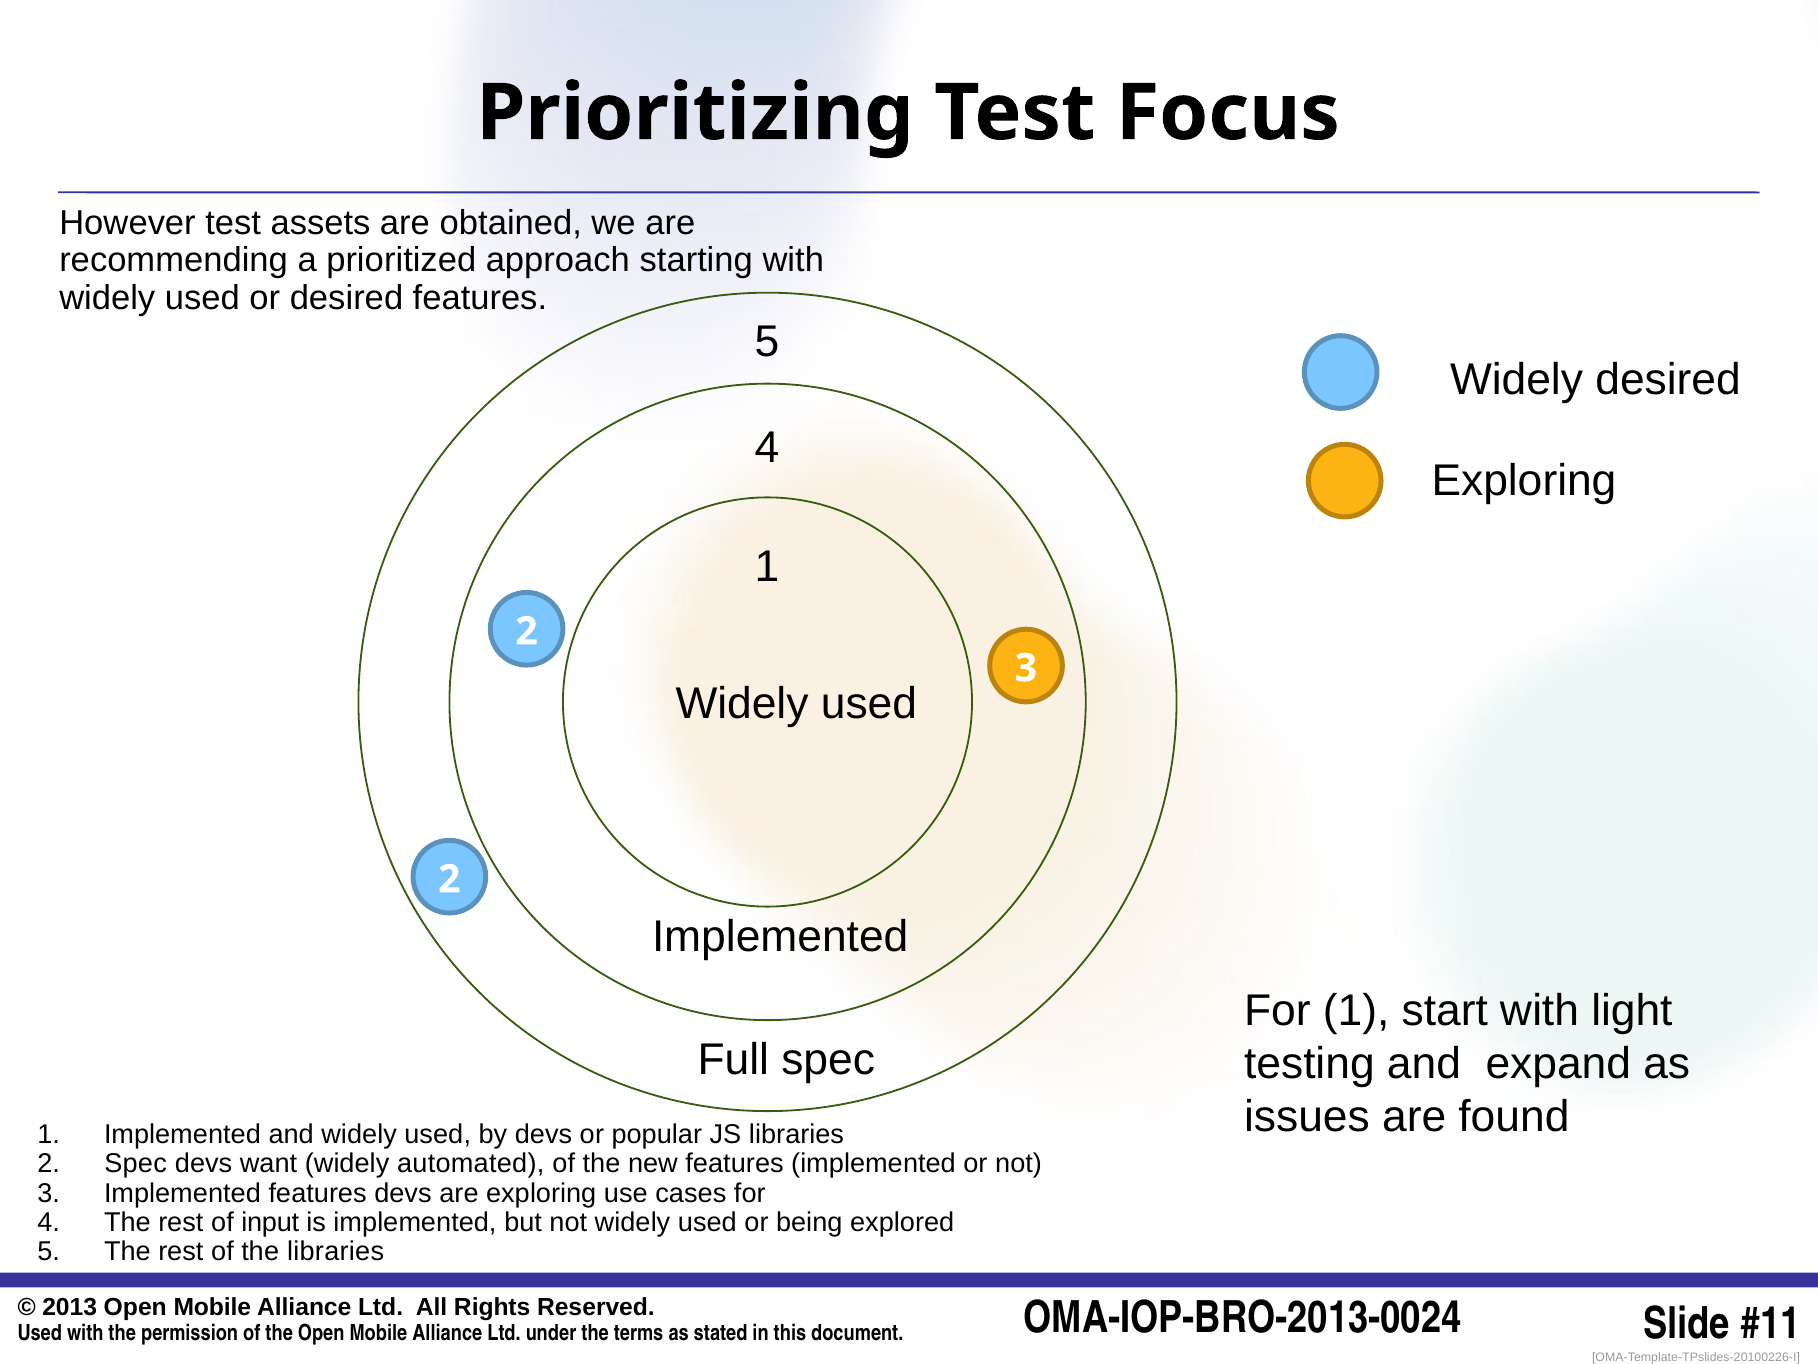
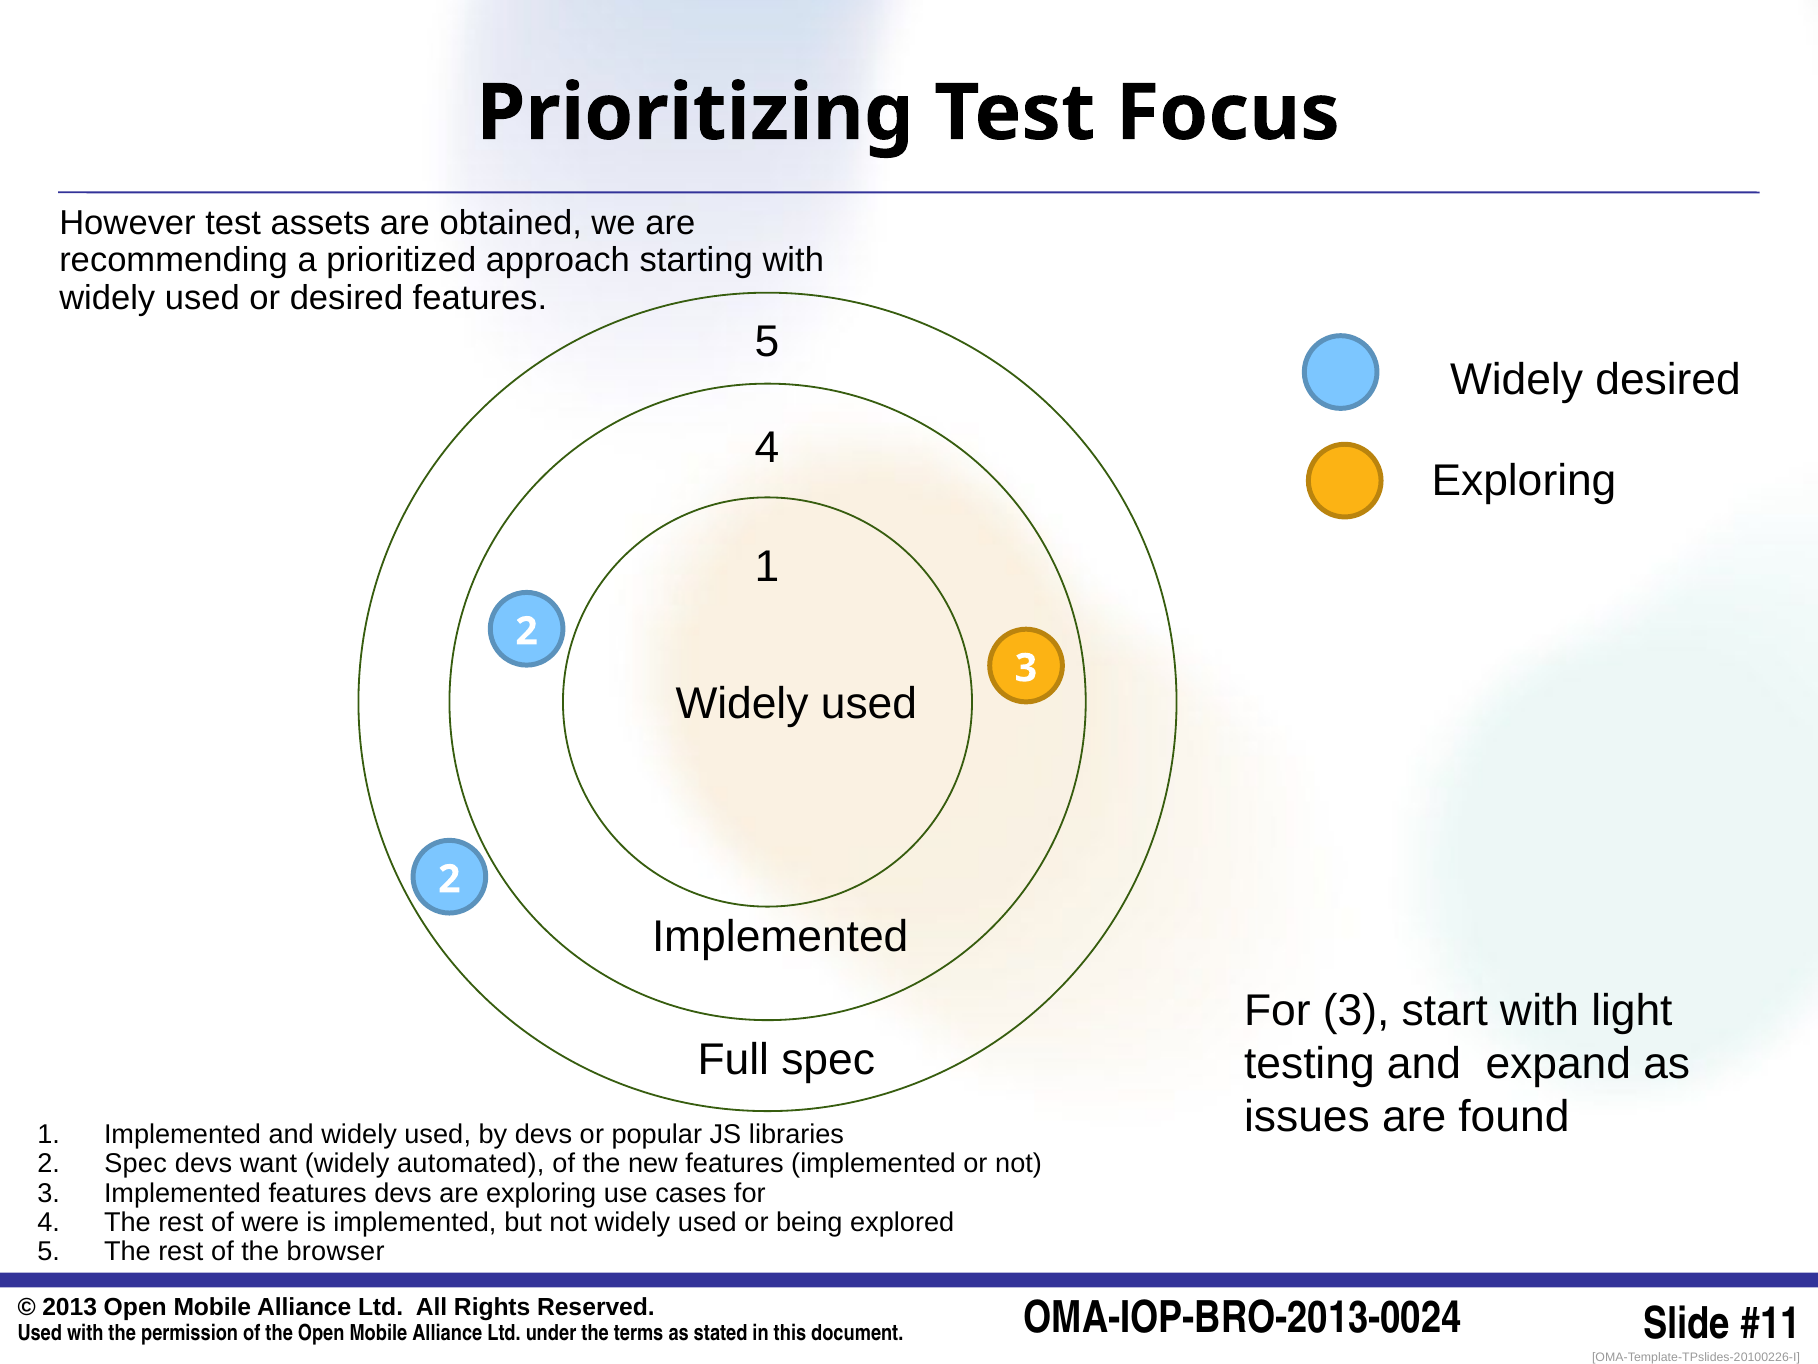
For 1: 1 -> 3 (1356, 1010)
input: input -> were (270, 1222)
the libraries: libraries -> browser (336, 1251)
